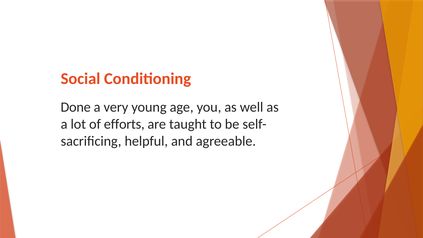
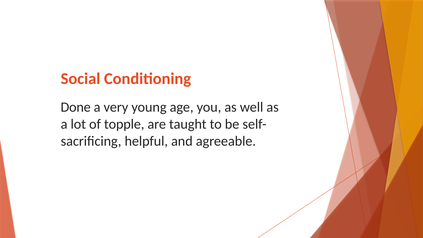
efforts: efforts -> topple (124, 124)
